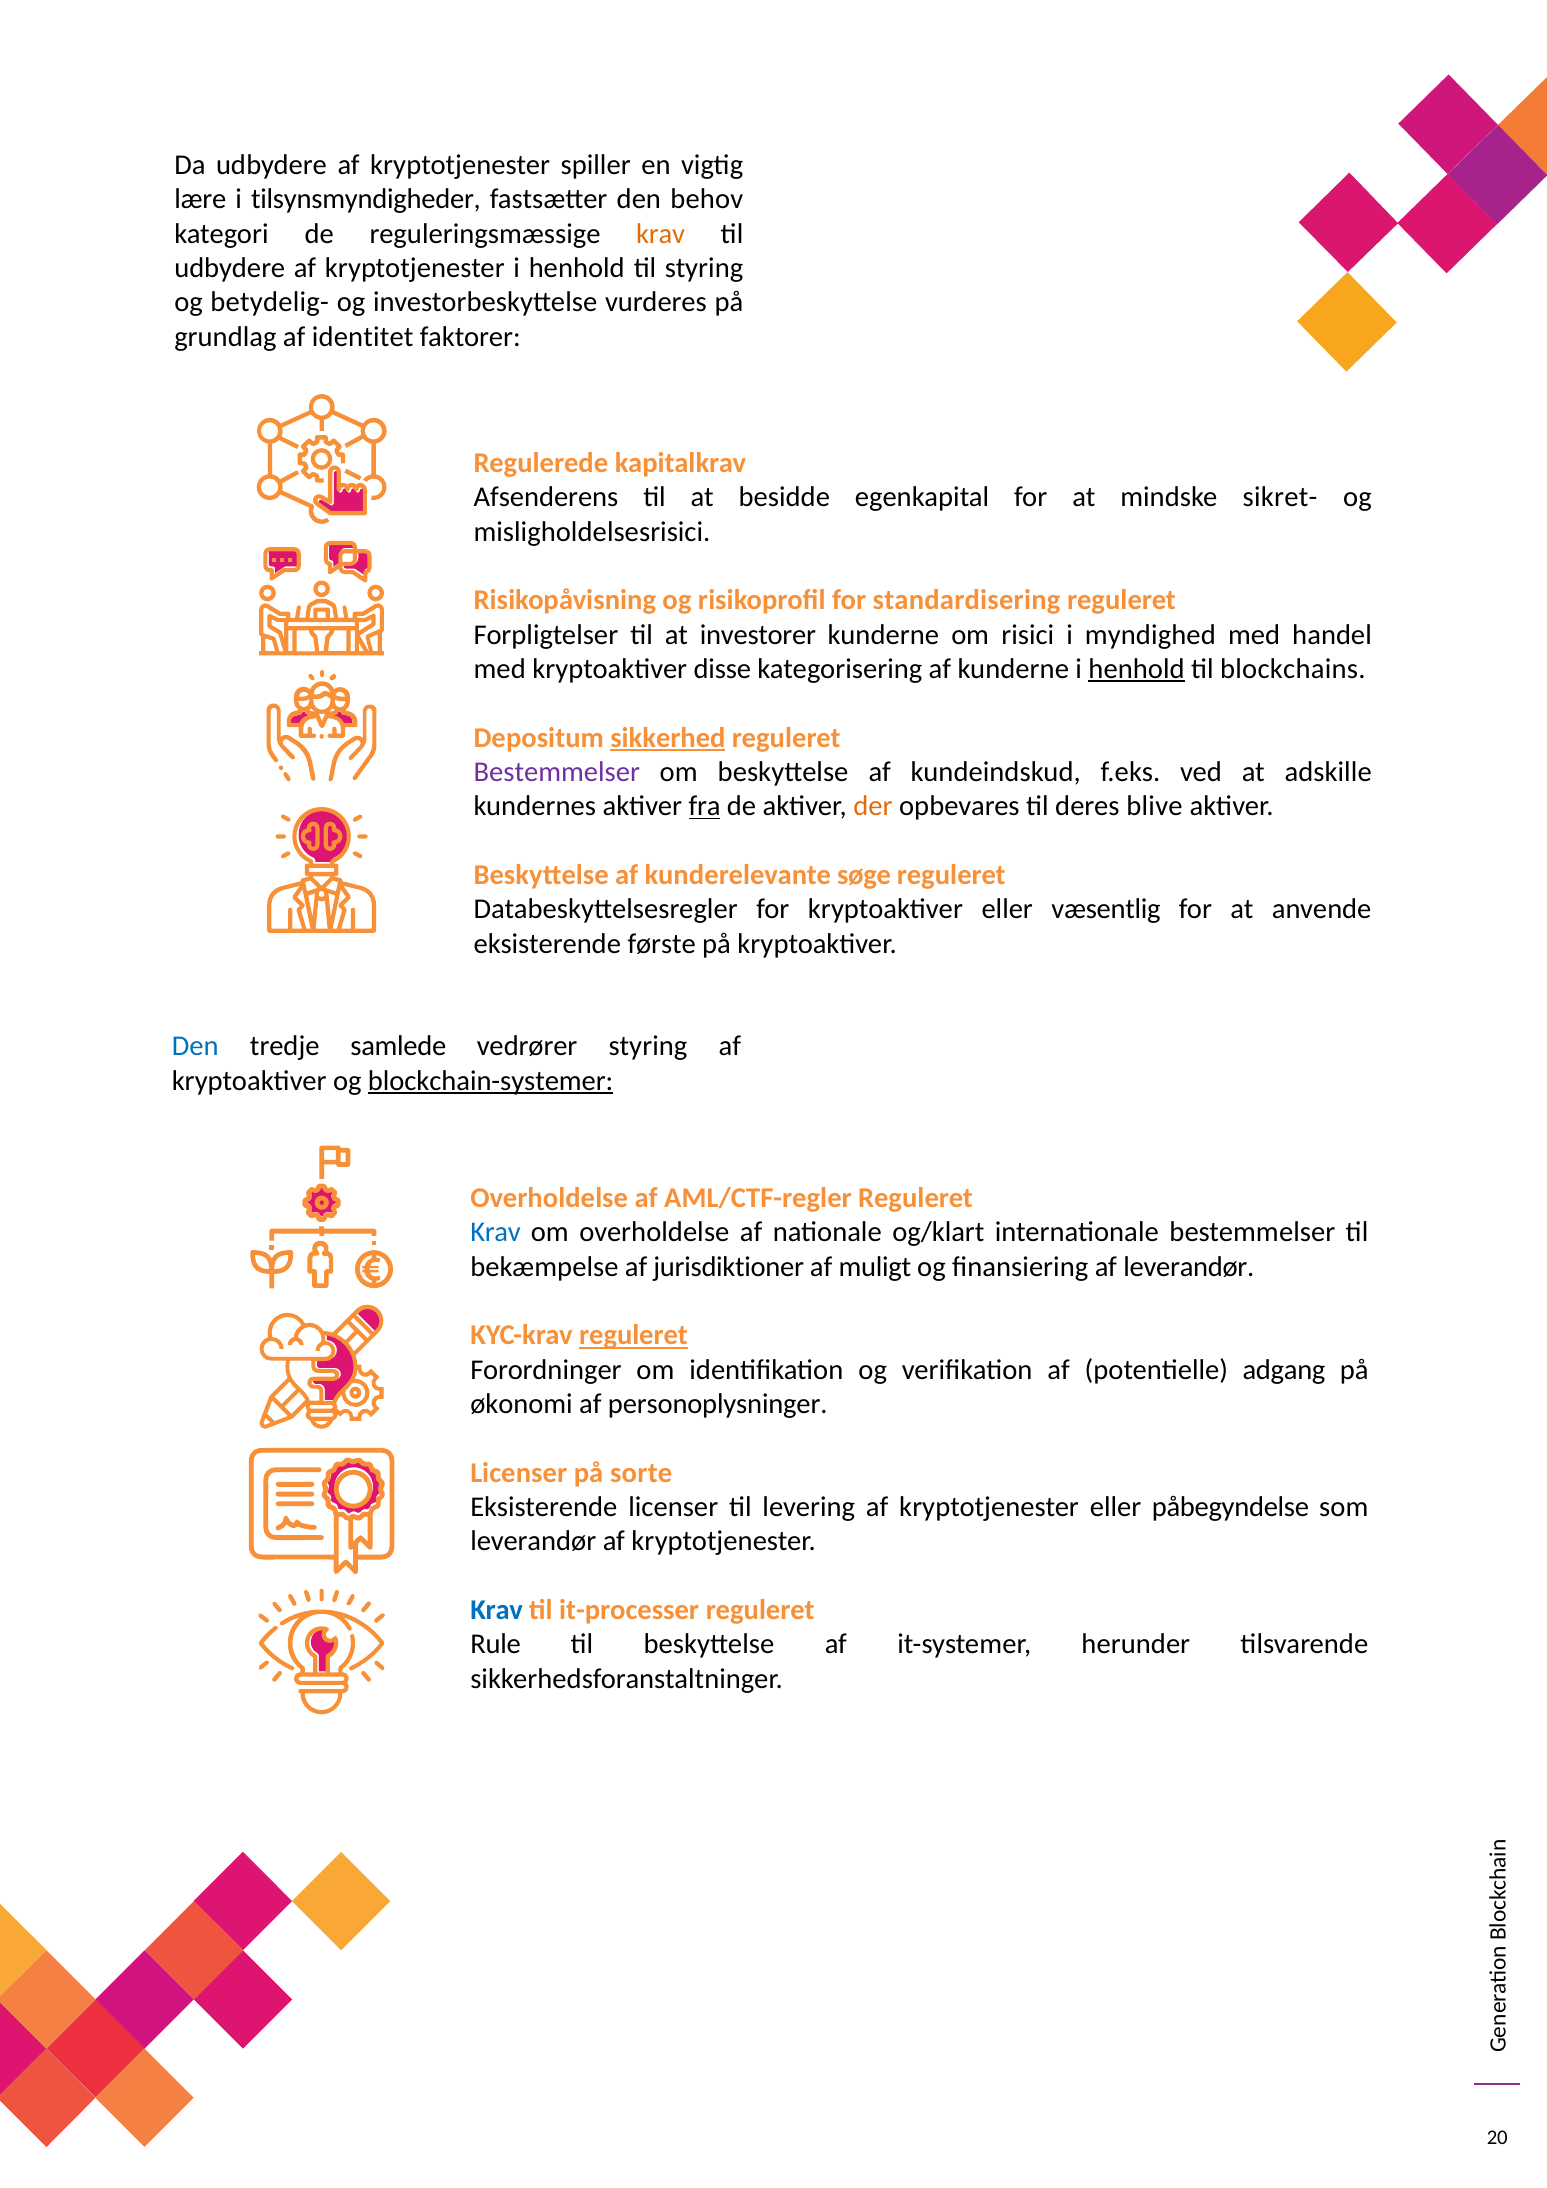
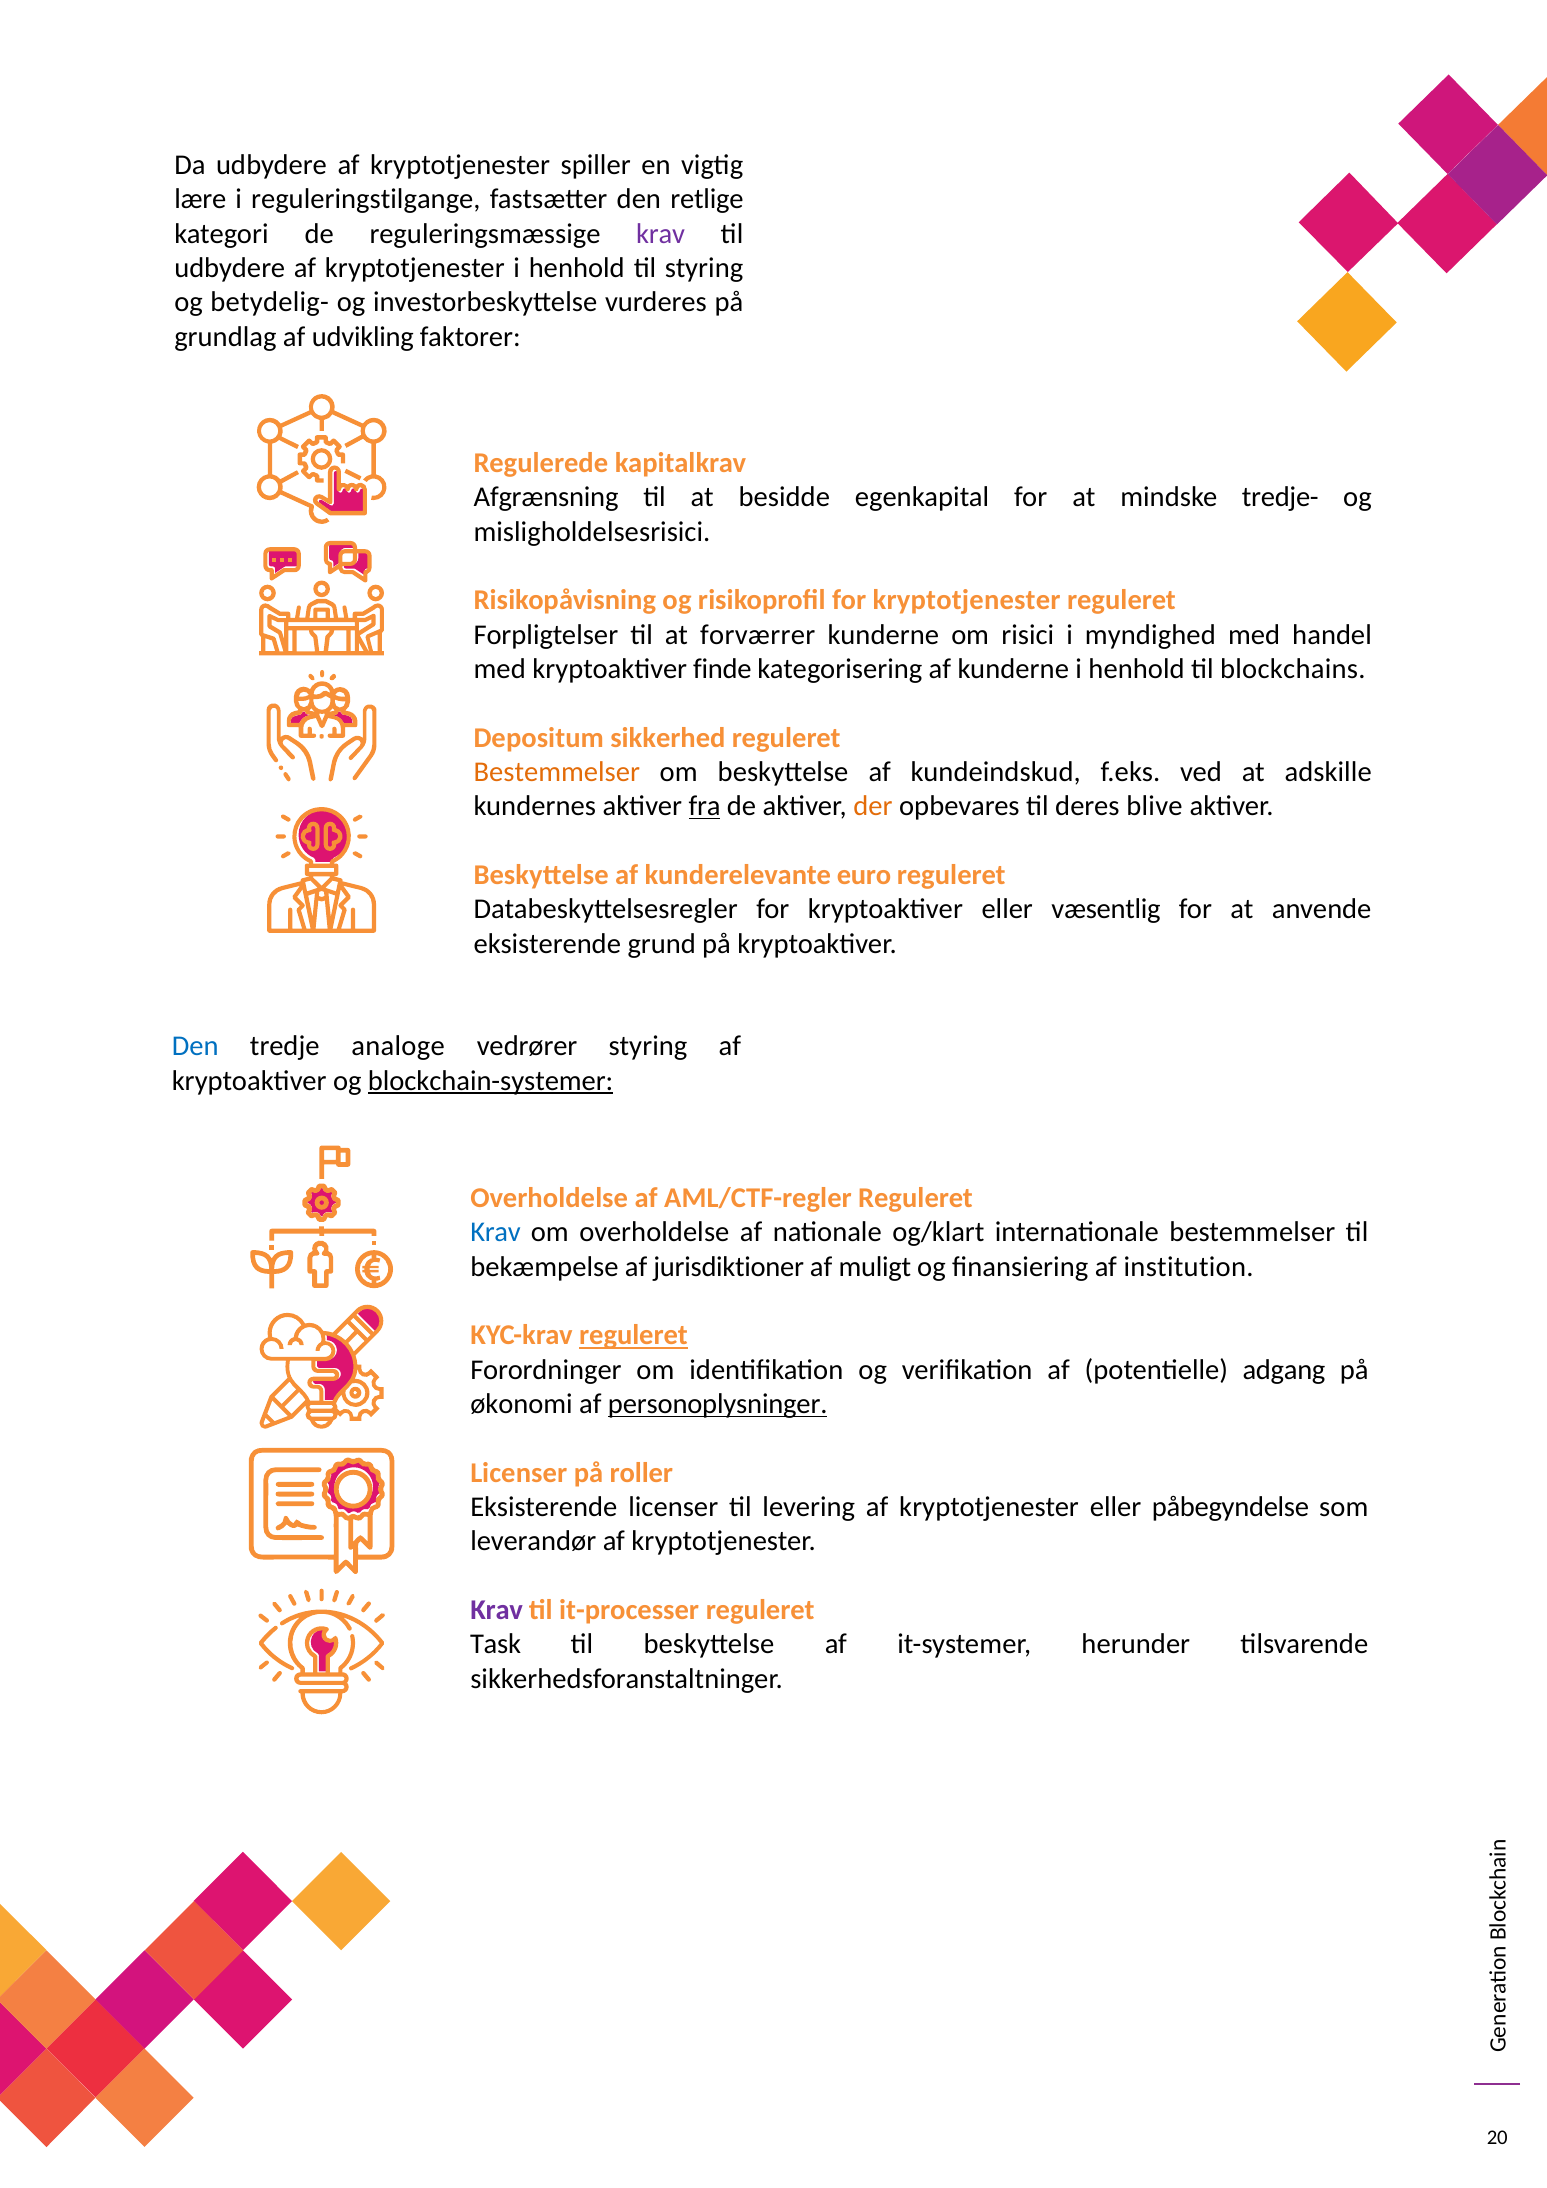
tilsynsmyndigheder: tilsynsmyndigheder -> reguleringstilgange (366, 199)
behov: behov -> retlige (707, 199)
krav colour: orange -> purple (661, 234)
identitet: identitet -> udvikling (363, 337)
Afsenderens: Afsenderens -> Afgrænsning (546, 497)
sikret-: sikret- -> tredje- (1280, 497)
for standardisering: standardisering -> kryptotjenester (967, 600)
investorer: investorer -> forværrer (758, 635)
disse: disse -> finde (722, 669)
henhold underline: present -> none (1137, 669)
sikkerhed underline: present -> none (668, 738)
Bestemmelser colour: purple -> orange (557, 772)
søge: søge -> euro (864, 875)
første: første -> grund (662, 944)
samlede: samlede -> analoge (398, 1046)
af leverandør: leverandør -> institution (1189, 1267)
personoplysninger underline: none -> present (718, 1404)
sorte: sorte -> roller (641, 1473)
Krav colour: blue -> purple (497, 1610)
Rule: Rule -> Task (496, 1644)
